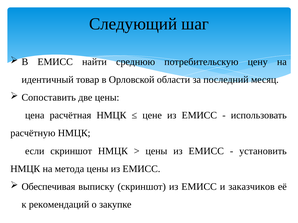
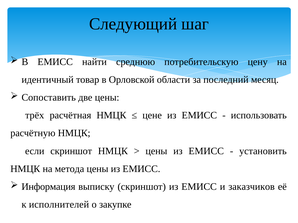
цена: цена -> трёх (35, 116)
Обеспечивая: Обеспечивая -> Информация (48, 187)
рекомендаций: рекомендаций -> исполнителей (59, 205)
